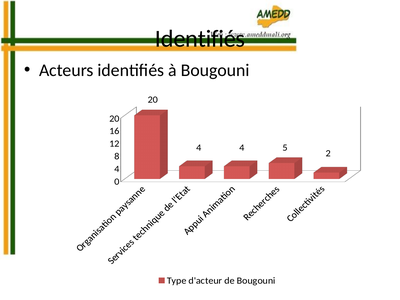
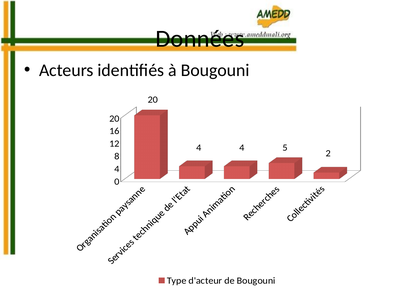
Identifiés: Identifiés -> Données (200, 39)
